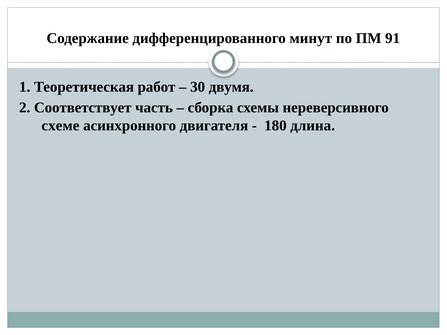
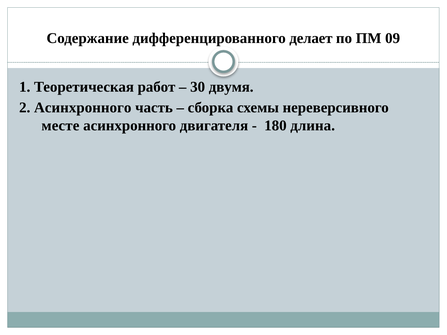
минут: минут -> делает (311, 38)
91: 91 -> 09 (393, 38)
2 Соответствует: Соответствует -> Асинхронного (83, 108)
схеме: схеме -> месте (60, 126)
